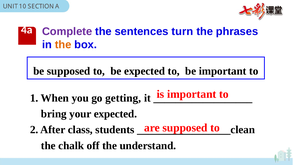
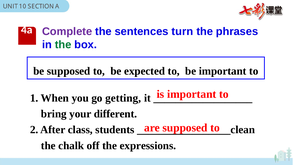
the colour: orange -> green (63, 45)
your expected: expected -> different (115, 114)
understand: understand -> expressions (148, 145)
